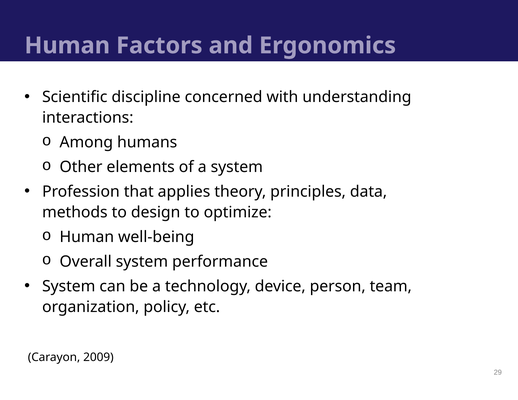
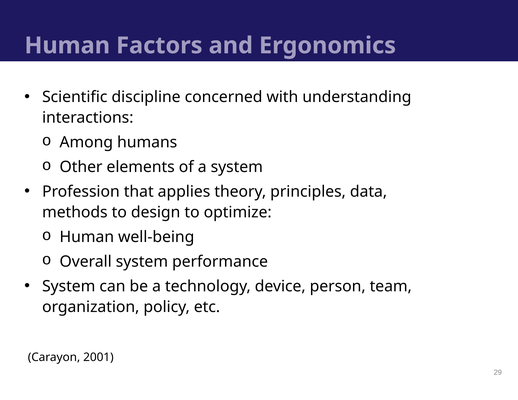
2009: 2009 -> 2001 (98, 357)
